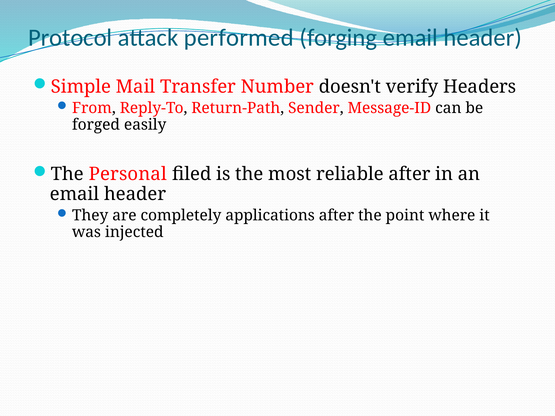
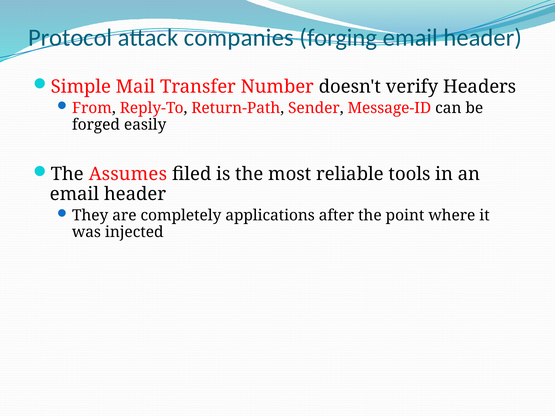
performed: performed -> companies (239, 38)
Personal: Personal -> Assumes (128, 174)
reliable after: after -> tools (410, 174)
